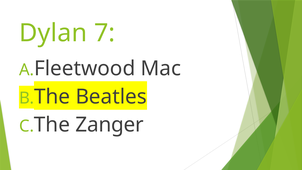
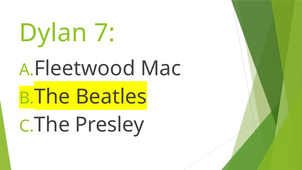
Zanger: Zanger -> Presley (110, 125)
